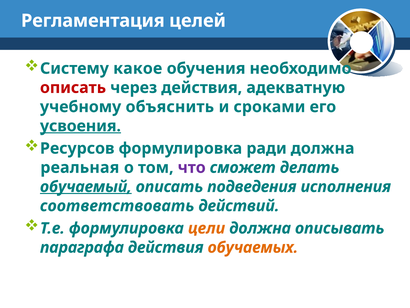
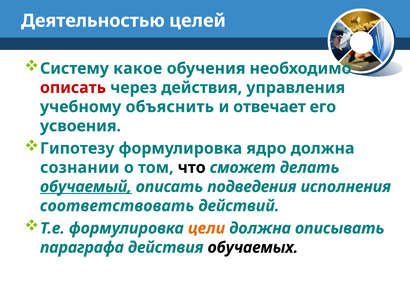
Регламентация: Регламентация -> Деятельностью (93, 21)
адекватную: адекватную -> управления (296, 88)
сроками: сроками -> отвечает (270, 107)
усвоения underline: present -> none (80, 126)
Ресурсов: Ресурсов -> Гипотезу (77, 148)
ради: ради -> ядро (266, 148)
реальная: реальная -> сознании (80, 167)
что colour: purple -> black (192, 167)
обучаемых colour: orange -> black (253, 247)
